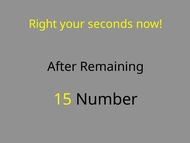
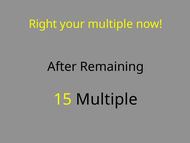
your seconds: seconds -> multiple (110, 24)
15 Number: Number -> Multiple (107, 99)
